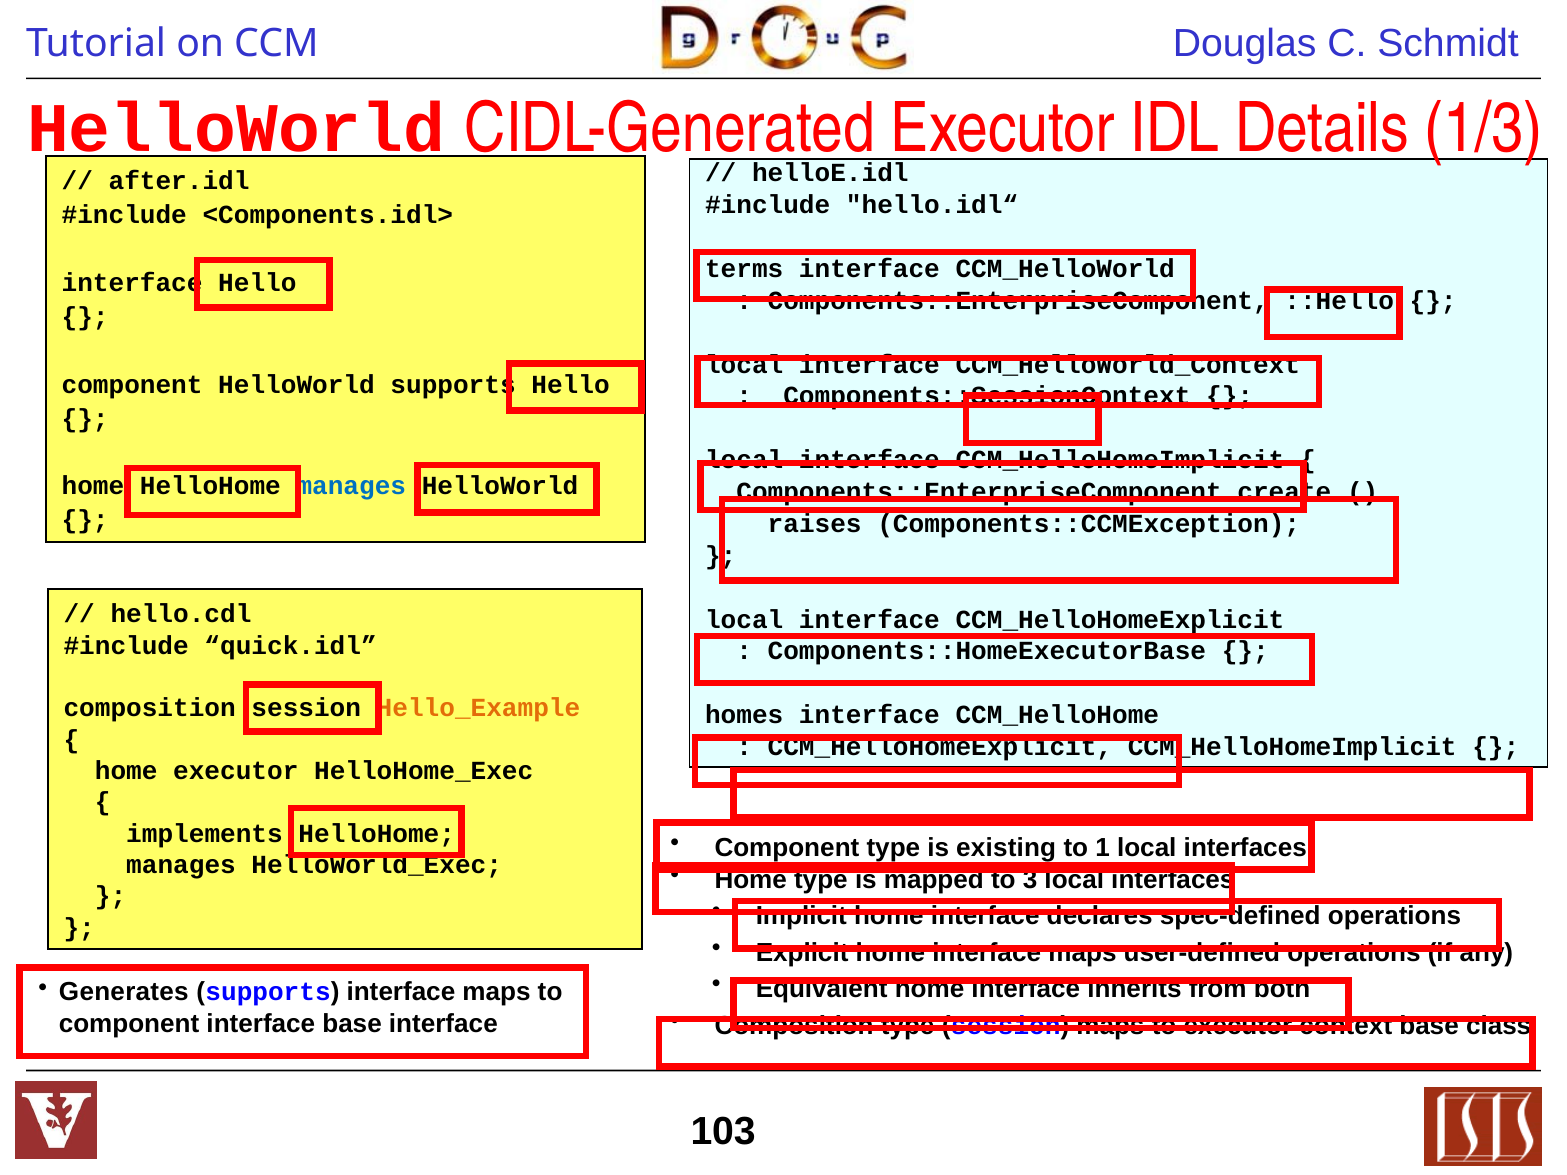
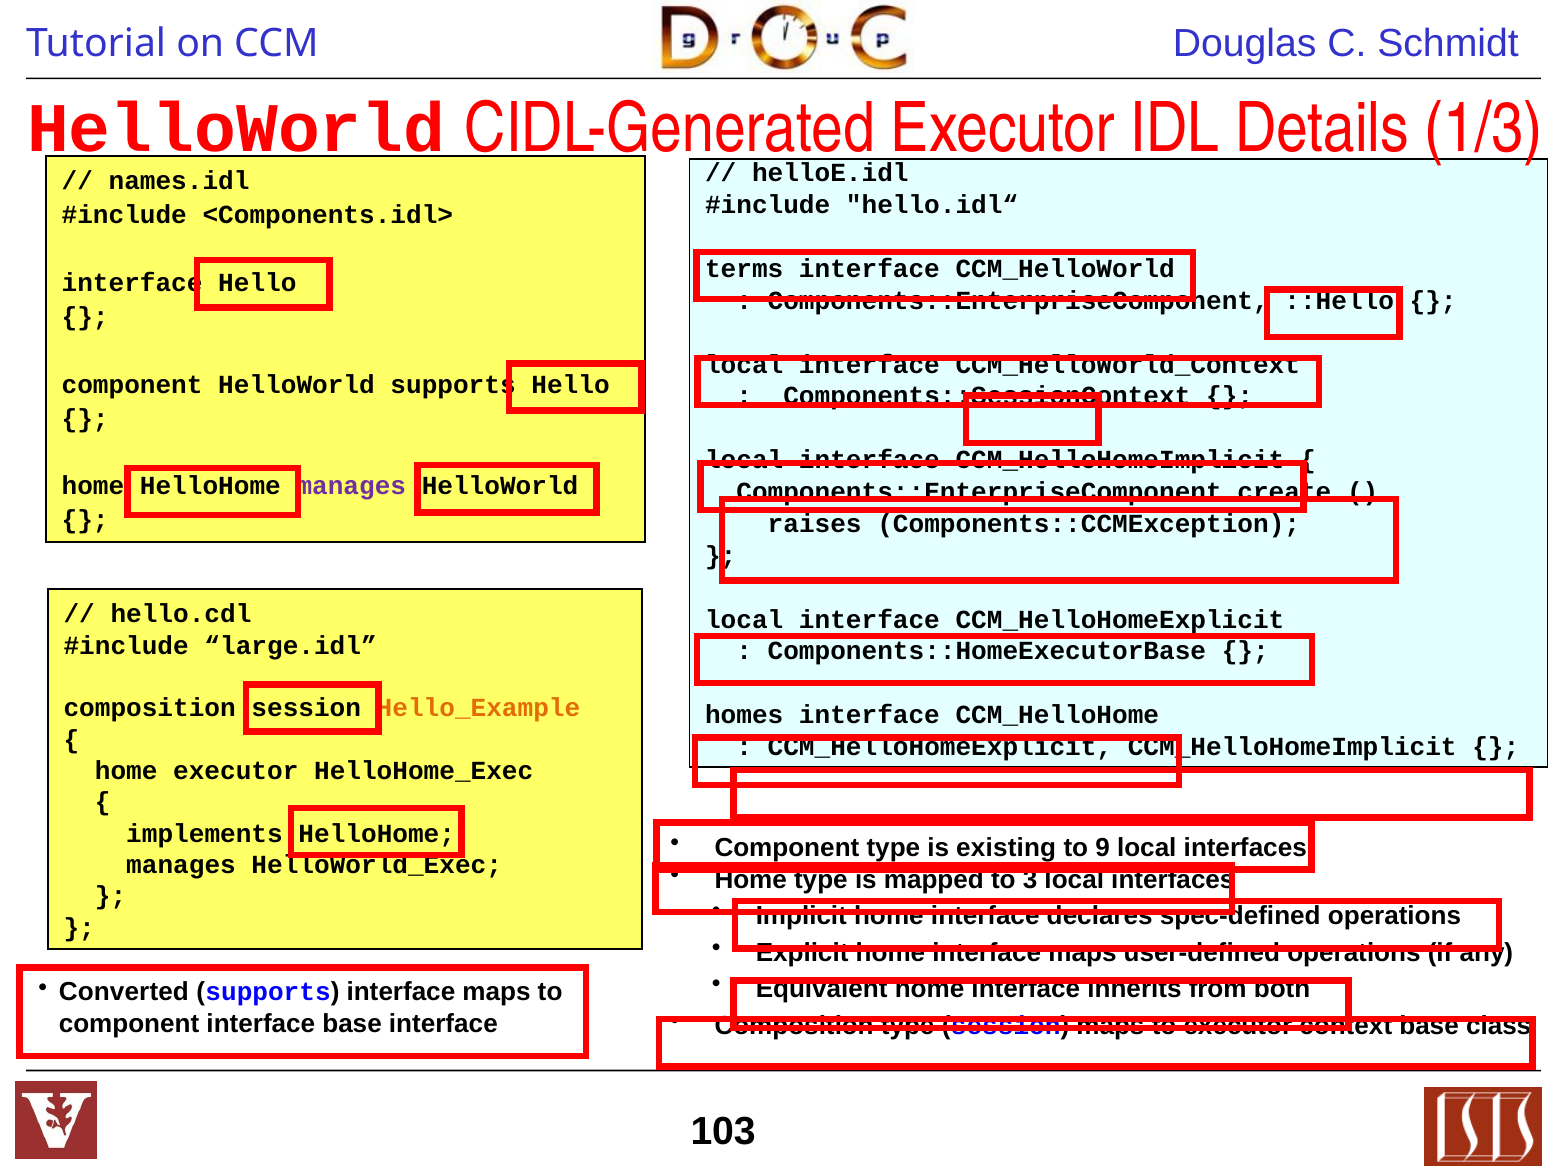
after.idl: after.idl -> names.idl (179, 181)
manages colour: blue -> purple (351, 486)
quick.idl: quick.idl -> large.idl (291, 646)
1: 1 -> 9 (1103, 848)
Generates: Generates -> Converted (124, 993)
